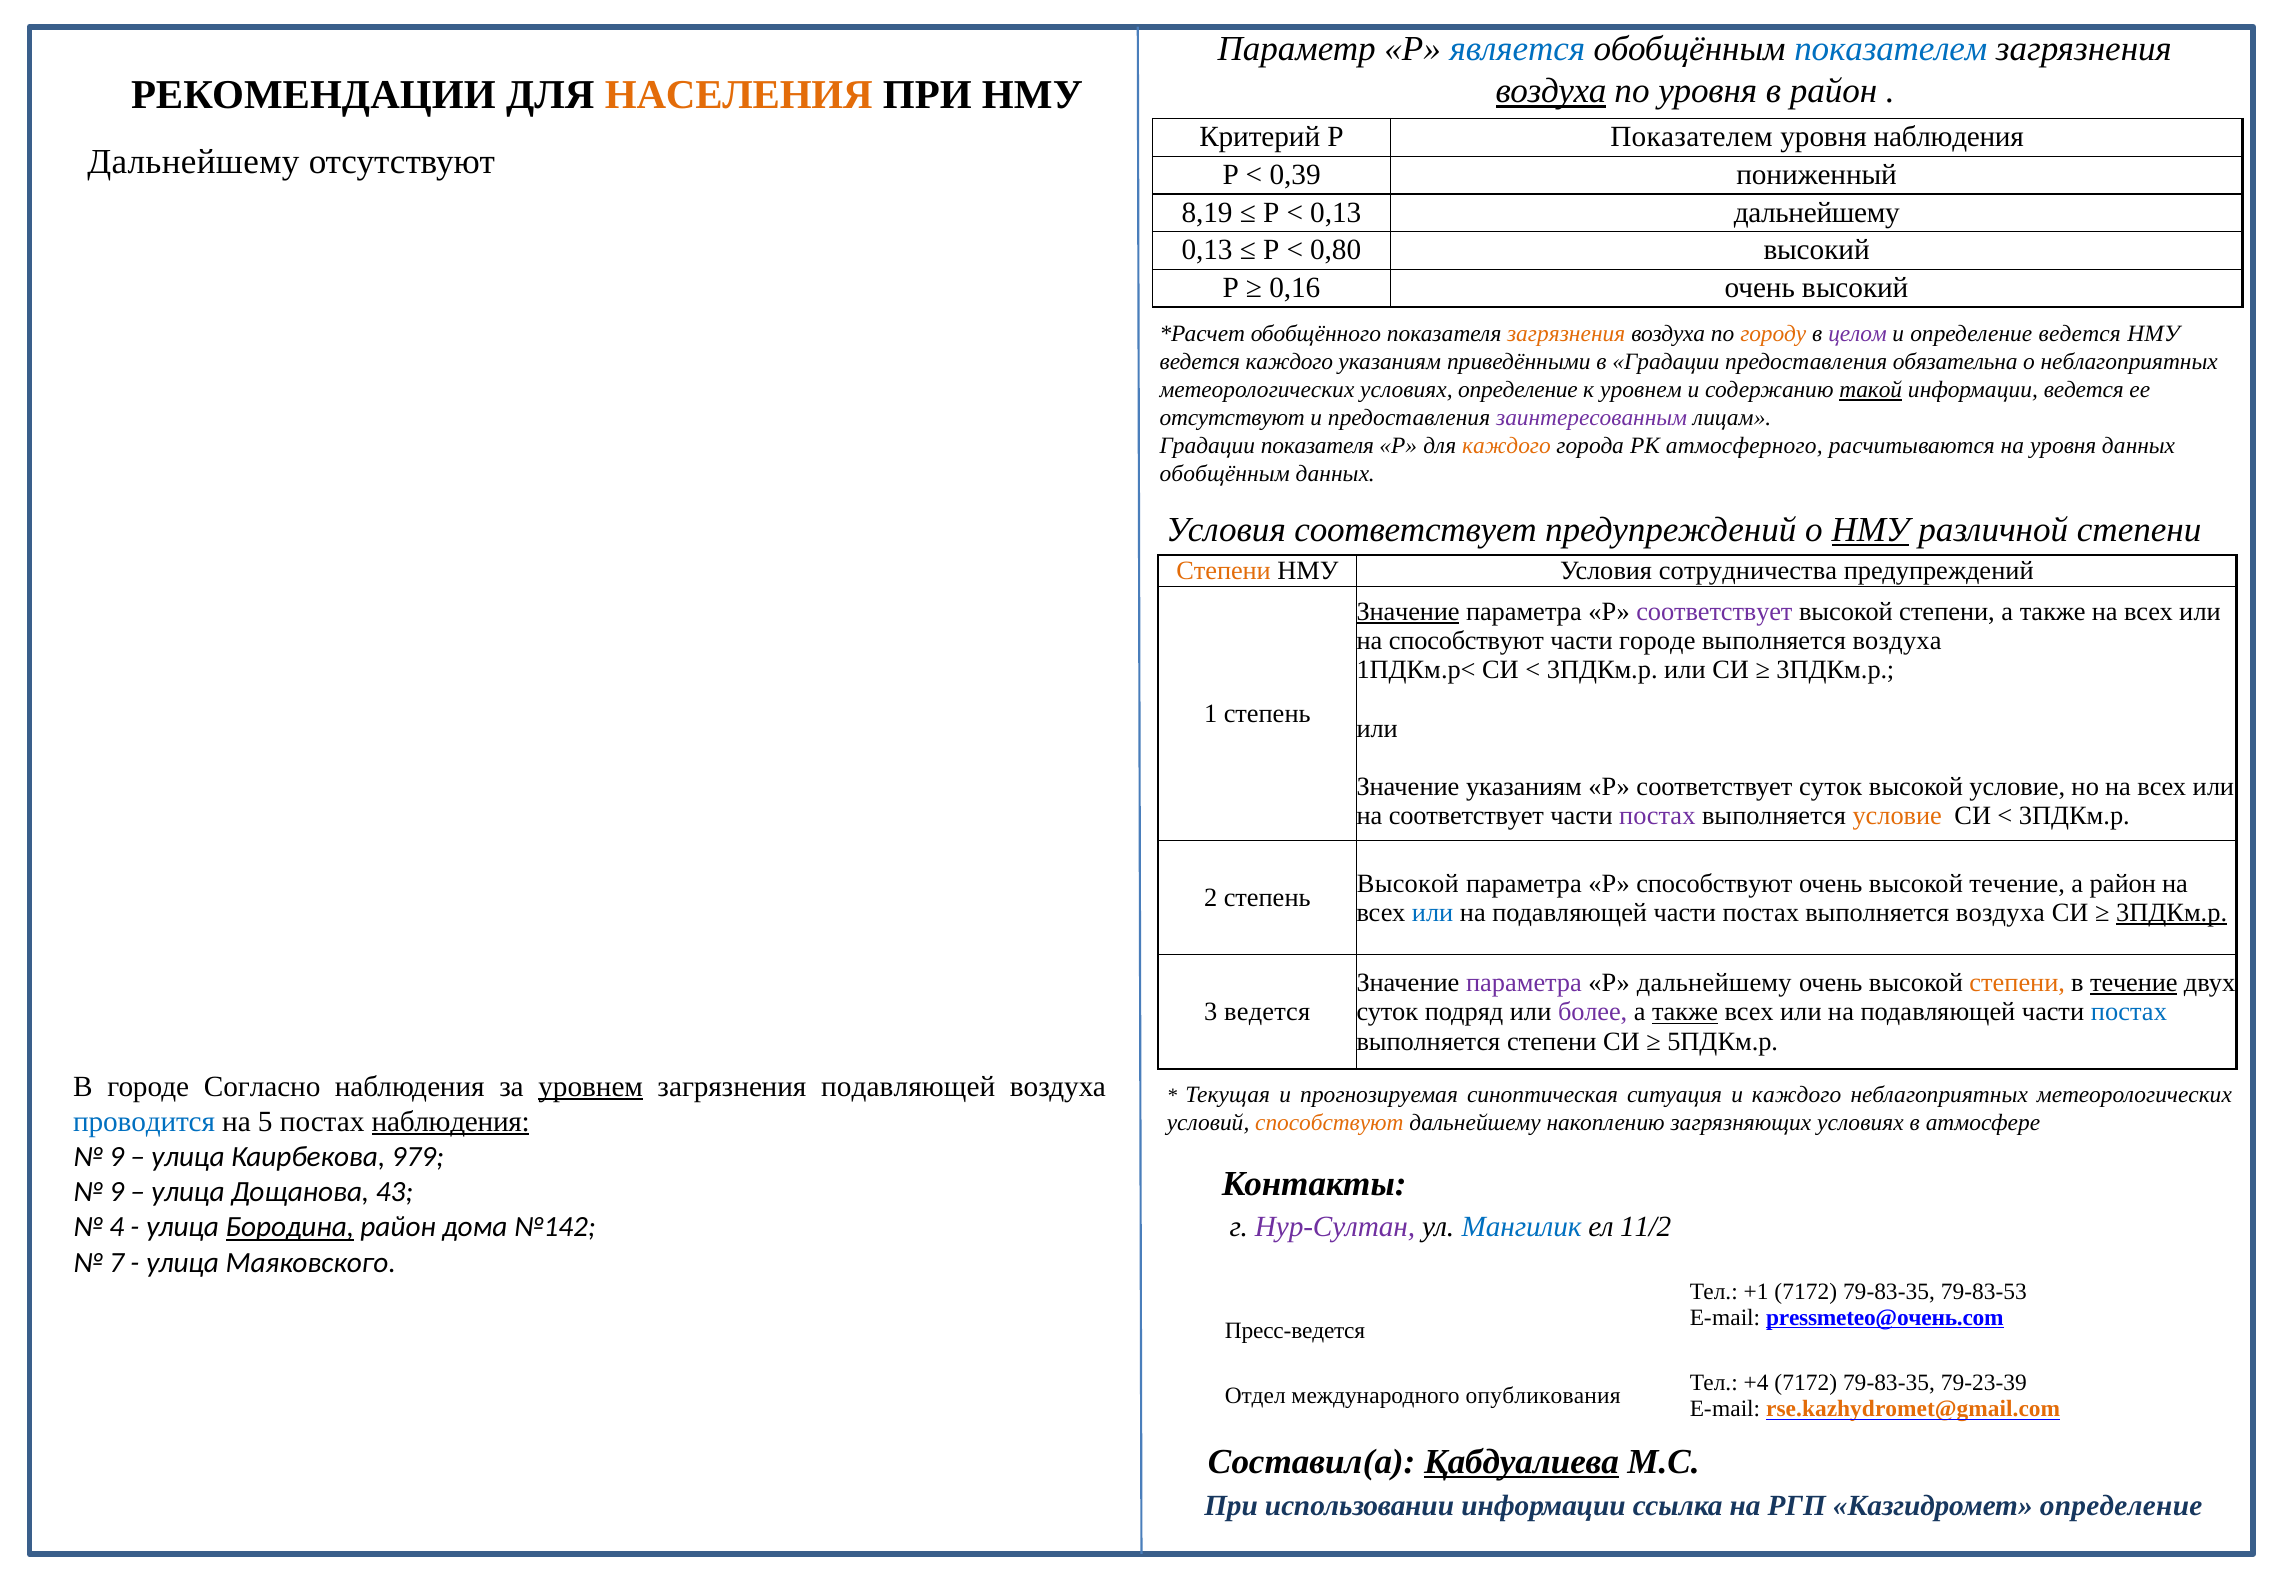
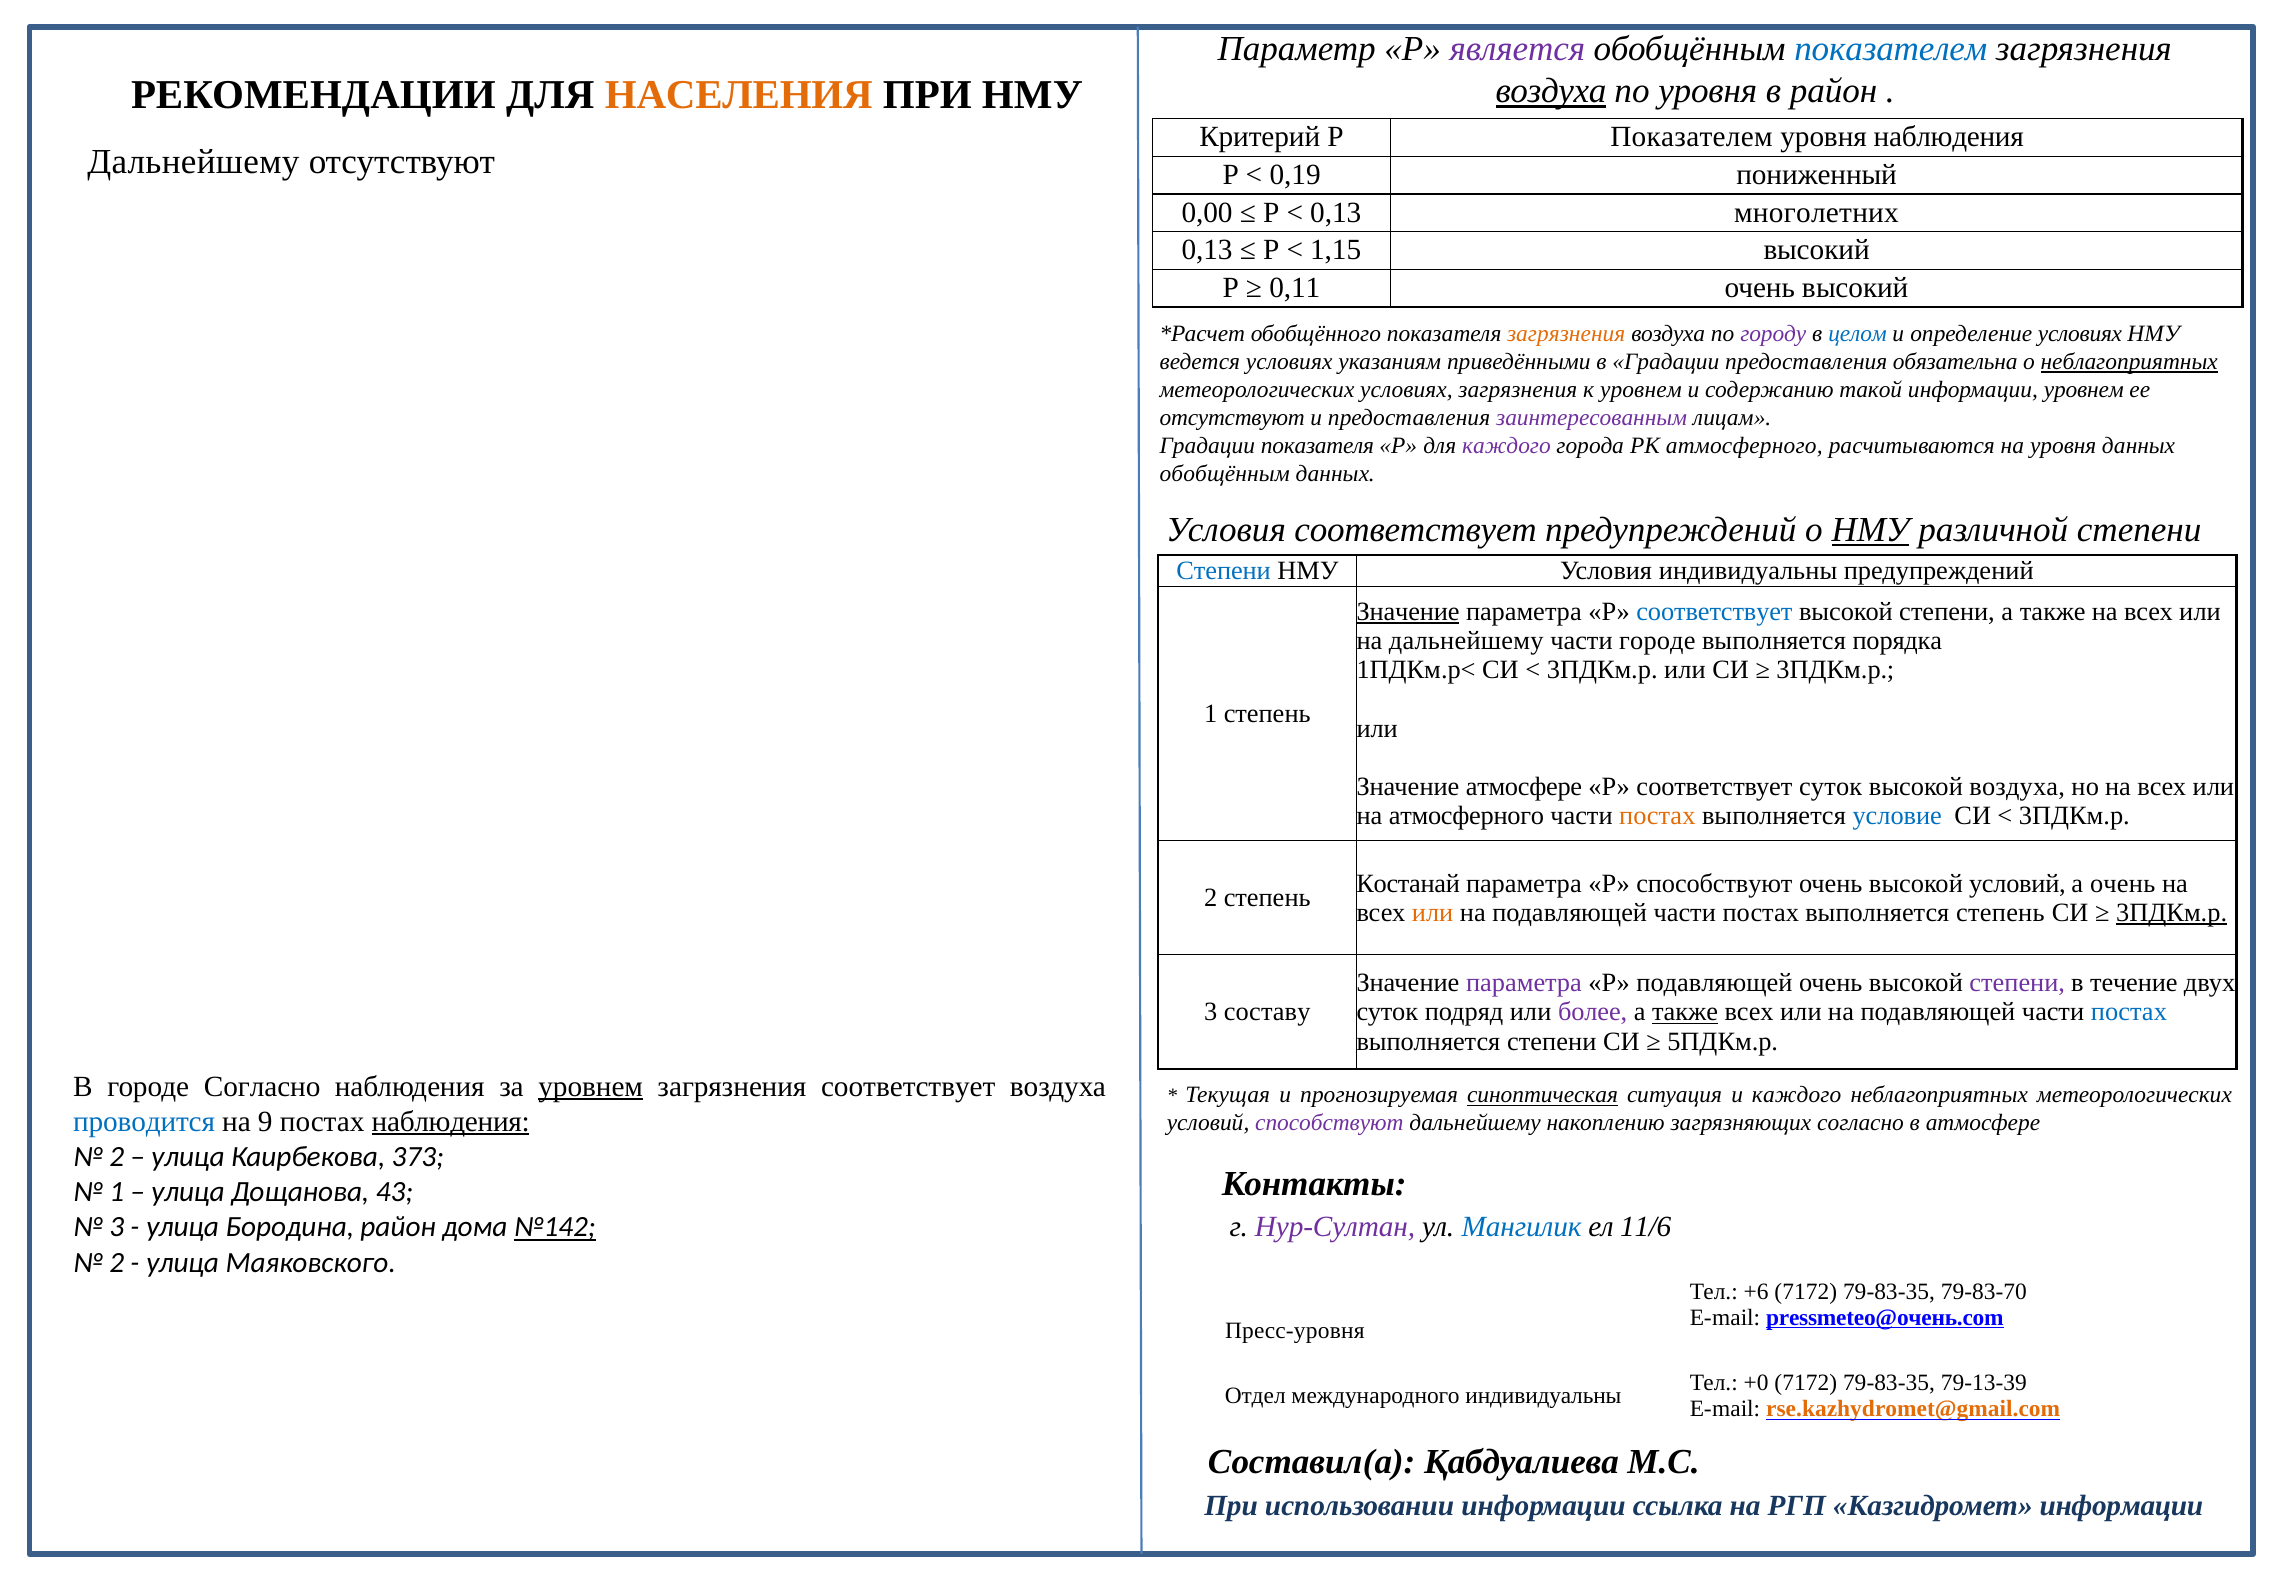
является colour: blue -> purple (1517, 49)
0,39: 0,39 -> 0,19 (1295, 175)
8,19: 8,19 -> 0,00 (1207, 212)
0,13 дальнейшему: дальнейшему -> многолетних (1816, 212)
0,80: 0,80 -> 1,15 (1336, 250)
0,16: 0,16 -> 0,11 (1295, 288)
городу colour: orange -> purple (1773, 334)
целом colour: purple -> blue (1858, 334)
определение ведется: ведется -> условиях (2080, 334)
ведется каждого: каждого -> условиях (1289, 362)
неблагоприятных underline: none -> present (2129, 362)
условиях определение: определение -> загрязнения (1518, 390)
такой underline: present -> none (1871, 390)
информации ведется: ведется -> уровнем (2084, 390)
каждого colour: orange -> purple (1506, 446)
Степени colour: orange -> blue (1224, 571)
Условия сотрудничества: сотрудничества -> индивидуальны (1748, 571)
соответствует colour: purple -> blue (1714, 611)
на способствуют: способствуют -> дальнейшему (1466, 641)
воздуха: воздуха -> порядка (1897, 641)
Значение указаниям: указаниям -> атмосфере (1524, 787)
высокой условие: условие -> воздуха (2017, 787)
на соответствует: соответствует -> атмосферного (1466, 816)
постах colour: purple -> orange (1657, 816)
условие colour: orange -> blue (1897, 816)
Высокой: Высокой -> Костанай (1408, 883)
высокой течение: течение -> условий (2017, 883)
а район: район -> очень (2123, 883)
или colour: blue -> orange (1433, 912)
постах выполняется воздуха: воздуха -> степень (2000, 912)
Р дальнейшему: дальнейшему -> подавляющей (1714, 983)
степени colour: orange -> purple (2017, 983)
течение underline: present -> none (2134, 983)
3 ведется: ведется -> составу (1267, 1012)
загрязнения подавляющей: подавляющей -> соответствует (908, 1086)
синоптическая underline: none -> present (1542, 1095)
5: 5 -> 9 (265, 1121)
способствуют colour: orange -> purple (1329, 1123)
загрязняющих условиях: условиях -> согласно (1861, 1123)
9: 9 -> 2 (117, 1156)
979: 979 -> 373 (418, 1156)
9: 9 -> 1 (117, 1192)
11/2: 11/2 -> 11/6 (1646, 1226)
4: 4 -> 3 (117, 1227)
Бородина underline: present -> none (290, 1227)
№142 underline: none -> present (555, 1227)
7: 7 -> 2 (117, 1262)
+1: +1 -> +6 (1756, 1291)
79-83-53: 79-83-53 -> 79-83-70 (1984, 1291)
Пресс-ведется: Пресс-ведется -> Пресс-уровня (1295, 1330)
+4: +4 -> +0 (1756, 1382)
79-23-39: 79-23-39 -> 79-13-39 (1984, 1382)
международного опубликования: опубликования -> индивидуальны (1543, 1395)
Қабдуалиева underline: present -> none (1521, 1461)
Казгидромет определение: определение -> информации (2121, 1505)
